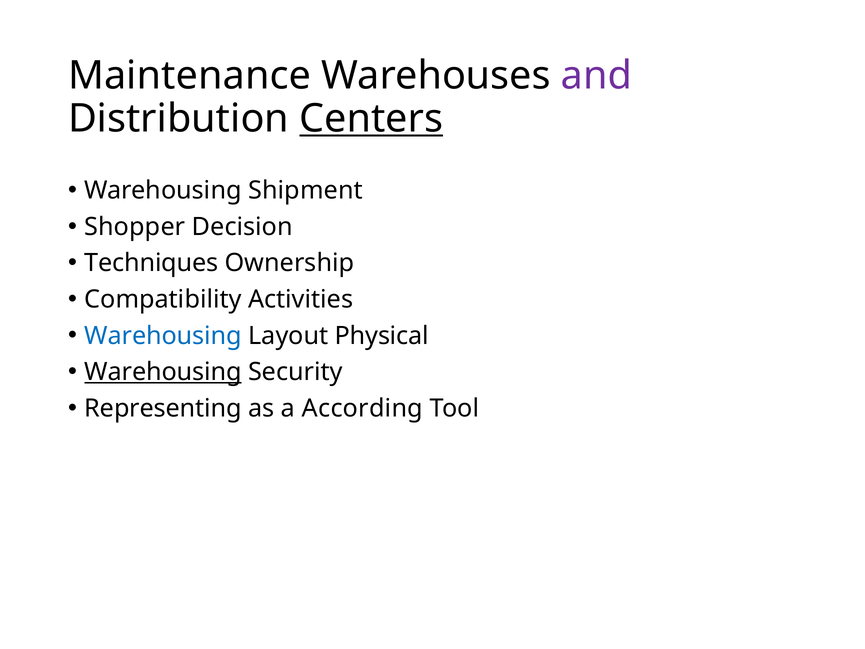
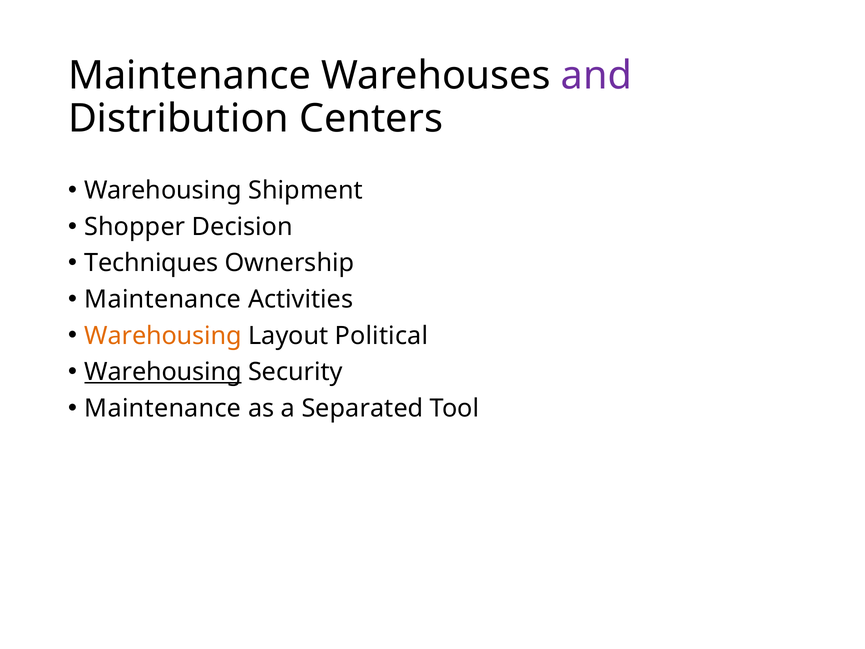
Centers underline: present -> none (371, 118)
Compatibility: Compatibility -> Maintenance (163, 299)
Warehousing colour: blue -> orange (163, 336)
Physical: Physical -> Political (382, 336)
Representing: Representing -> Maintenance (163, 408)
According: According -> Separated (362, 408)
